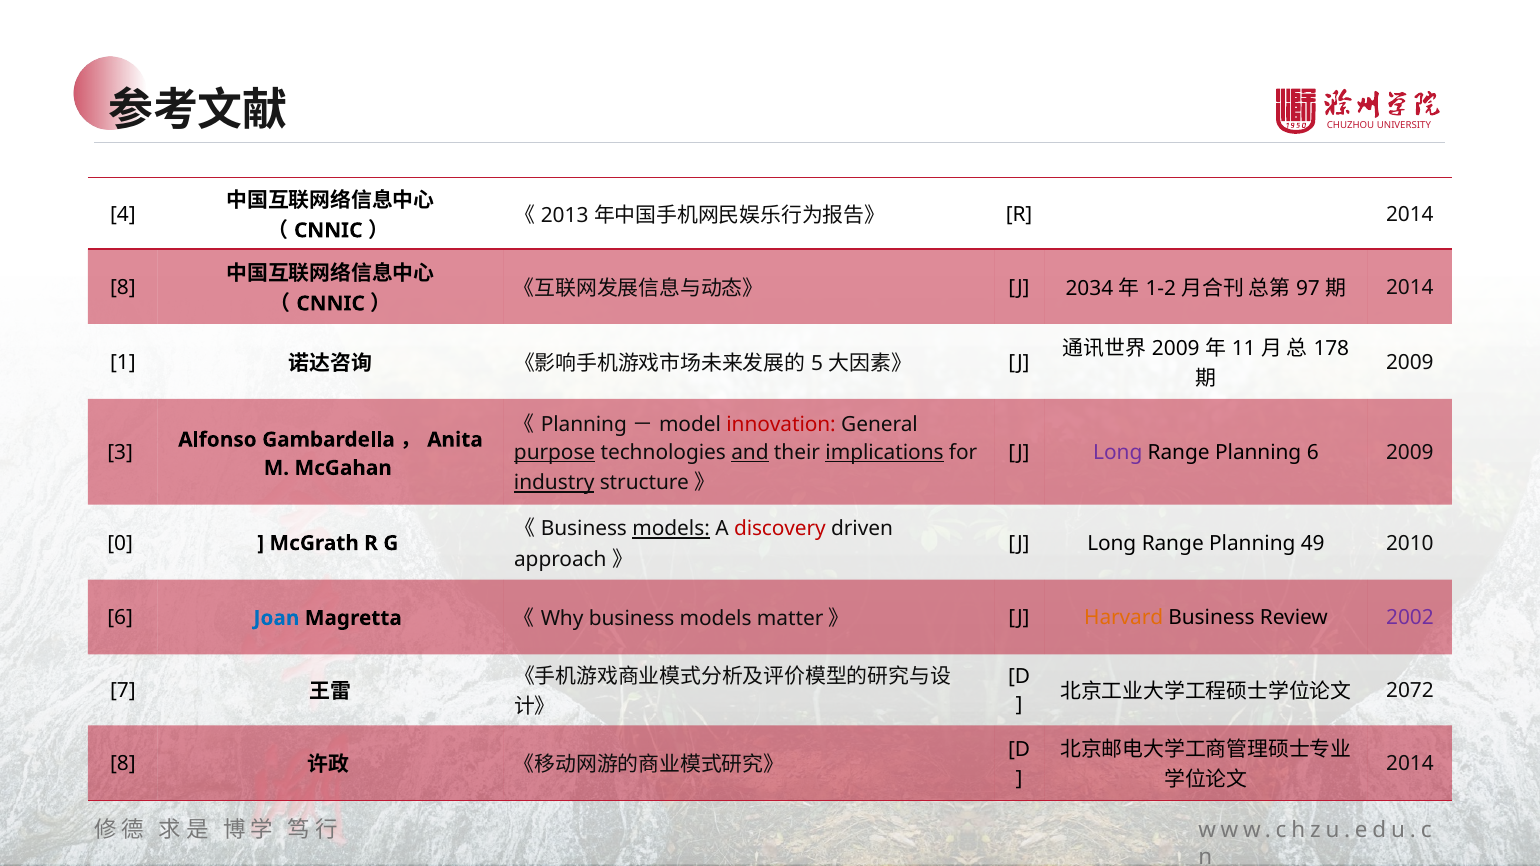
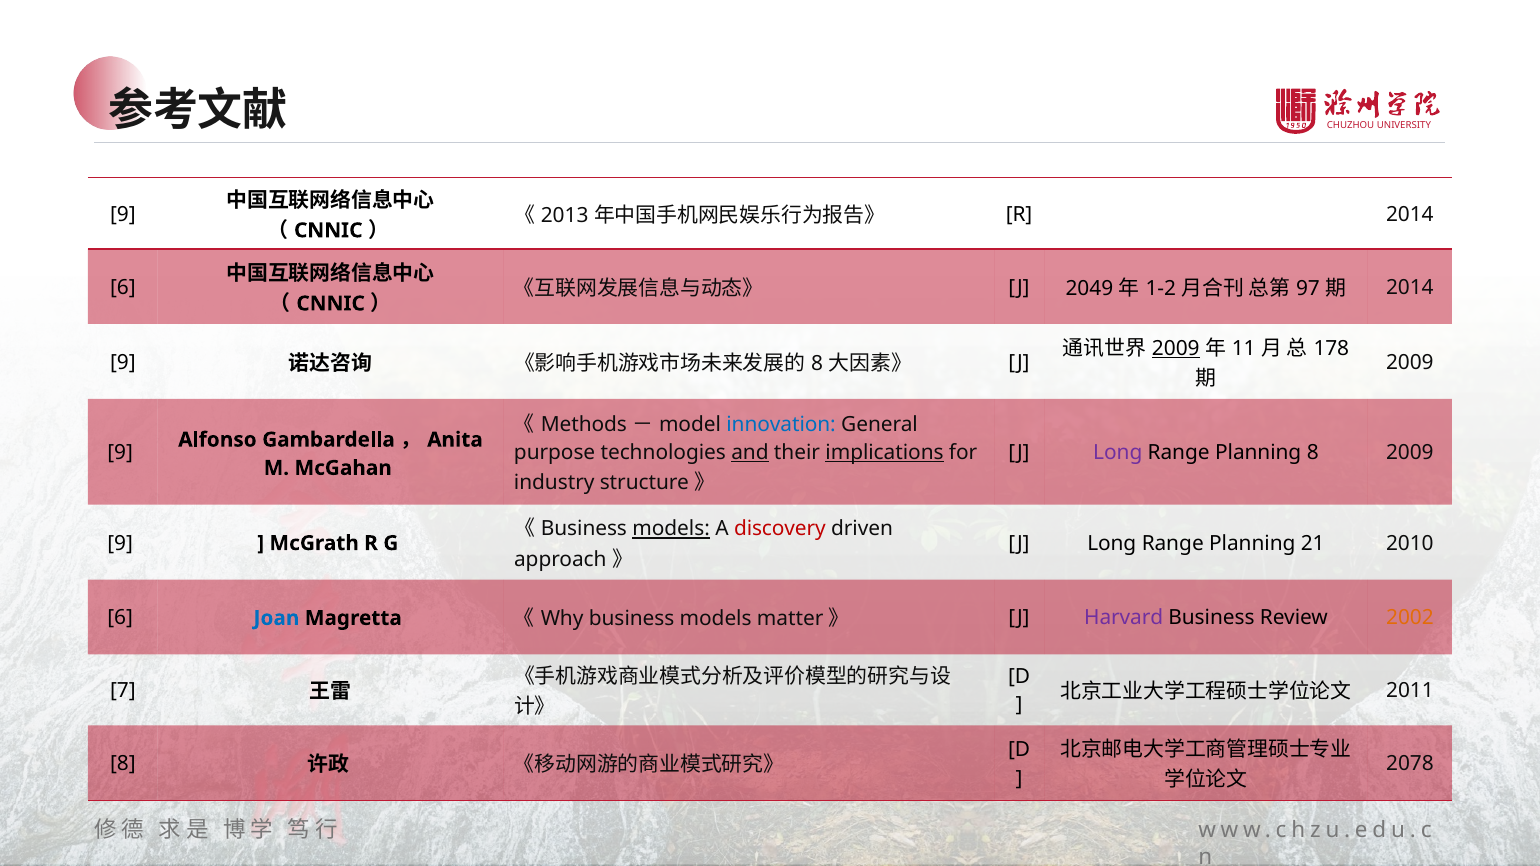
4: 4 -> 9 (123, 215)
2034: 2034 -> 2049 (1089, 289)
8: 8 -> 6 (123, 288)
2009 underline: none -> present (1176, 349)
1: 1 -> 9 (123, 363)
5: 5 -> 8 (817, 364)
Planning: Planning -> Methods (584, 425)
innovation colour: red -> blue (781, 425)
3: 3 -> 9 (120, 453)
purpose underline: present -> none (555, 453)
Planning 6: 6 -> 8 (1313, 453)
industry underline: present -> none (554, 483)
0: 0 -> 9 (120, 543)
49: 49 -> 21 (1313, 543)
Harvard colour: orange -> purple (1124, 618)
2002 colour: purple -> orange (1410, 618)
2072: 2072 -> 2011 (1410, 691)
2014: 2014 -> 2078 (1410, 764)
